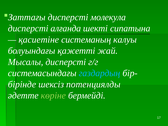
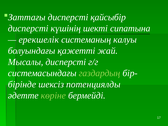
молекула: молекула -> қайсыбір (108, 17)
алғанда: алғанда -> күшінің (66, 28)
қасиетіне: қасиетіне -> ерекшелік (39, 40)
газдардың colour: light blue -> light green (100, 73)
